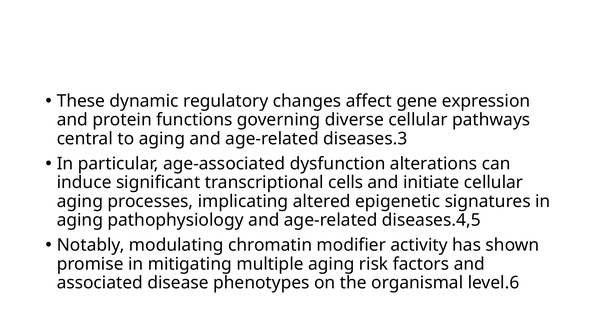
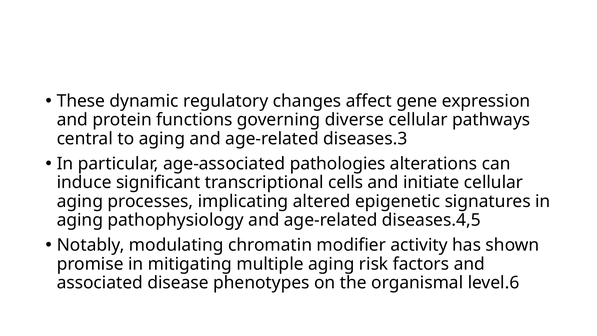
dysfunction: dysfunction -> pathologies (338, 164)
